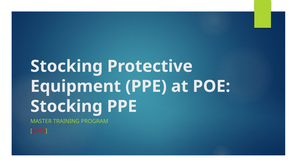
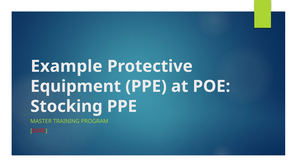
Stocking: Stocking -> Example (66, 66)
